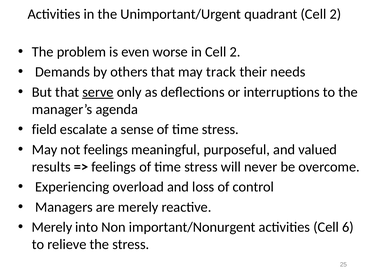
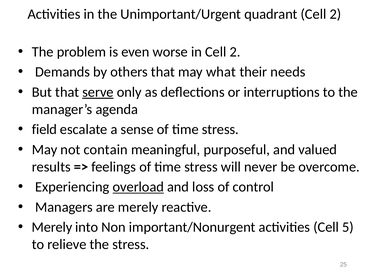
track: track -> what (221, 72)
not feelings: feelings -> contain (106, 149)
overload underline: none -> present (138, 187)
6: 6 -> 5 (348, 227)
